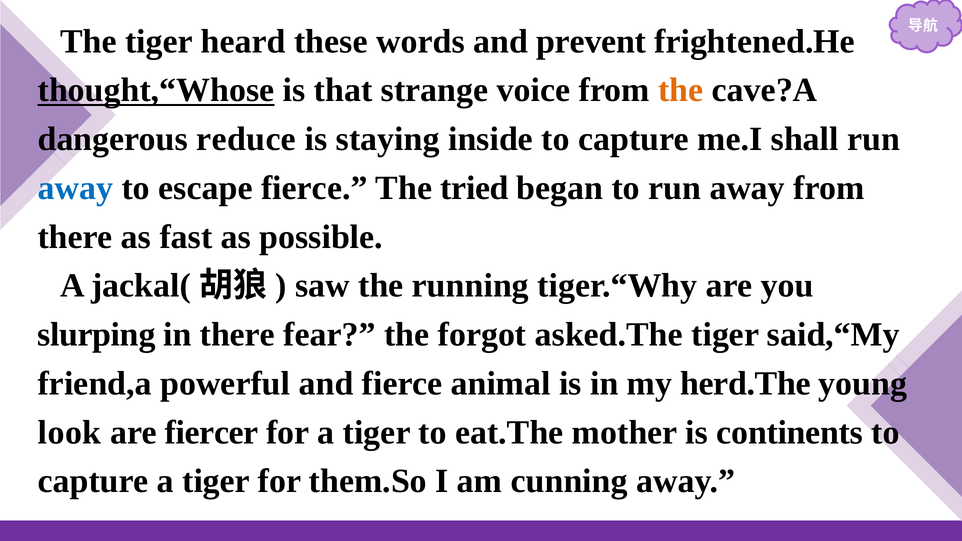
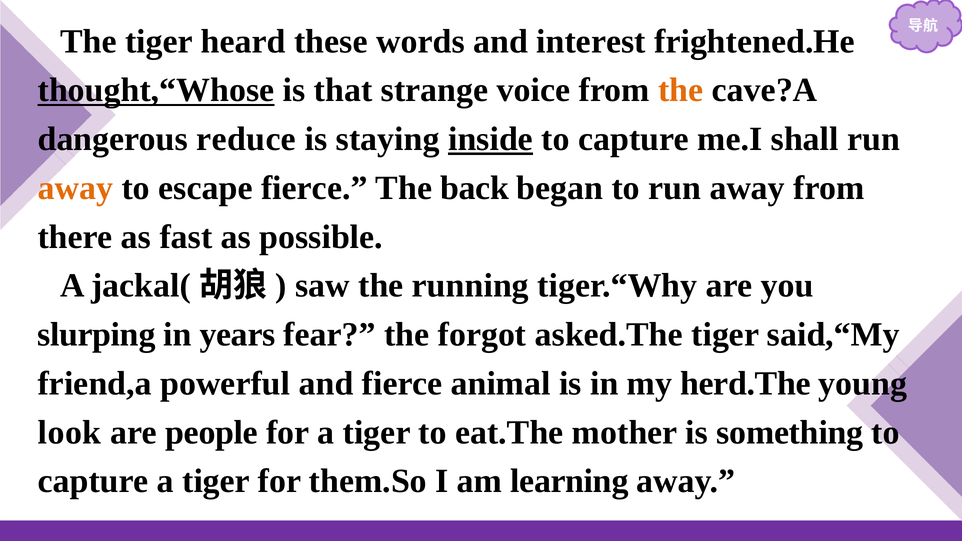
prevent: prevent -> interest (591, 41)
inside underline: none -> present (491, 139)
away colour: blue -> orange (75, 188)
tried: tried -> back (475, 188)
in there: there -> years (238, 335)
fiercer: fiercer -> people (212, 432)
continents: continents -> something (790, 432)
cunning: cunning -> learning (569, 481)
